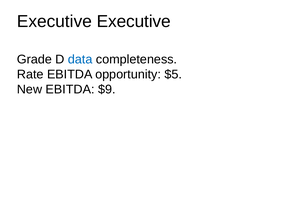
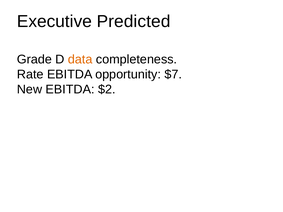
Executive Executive: Executive -> Predicted (134, 21)
data colour: blue -> orange (80, 59)
$5: $5 -> $7 (173, 74)
$9: $9 -> $2 (107, 90)
